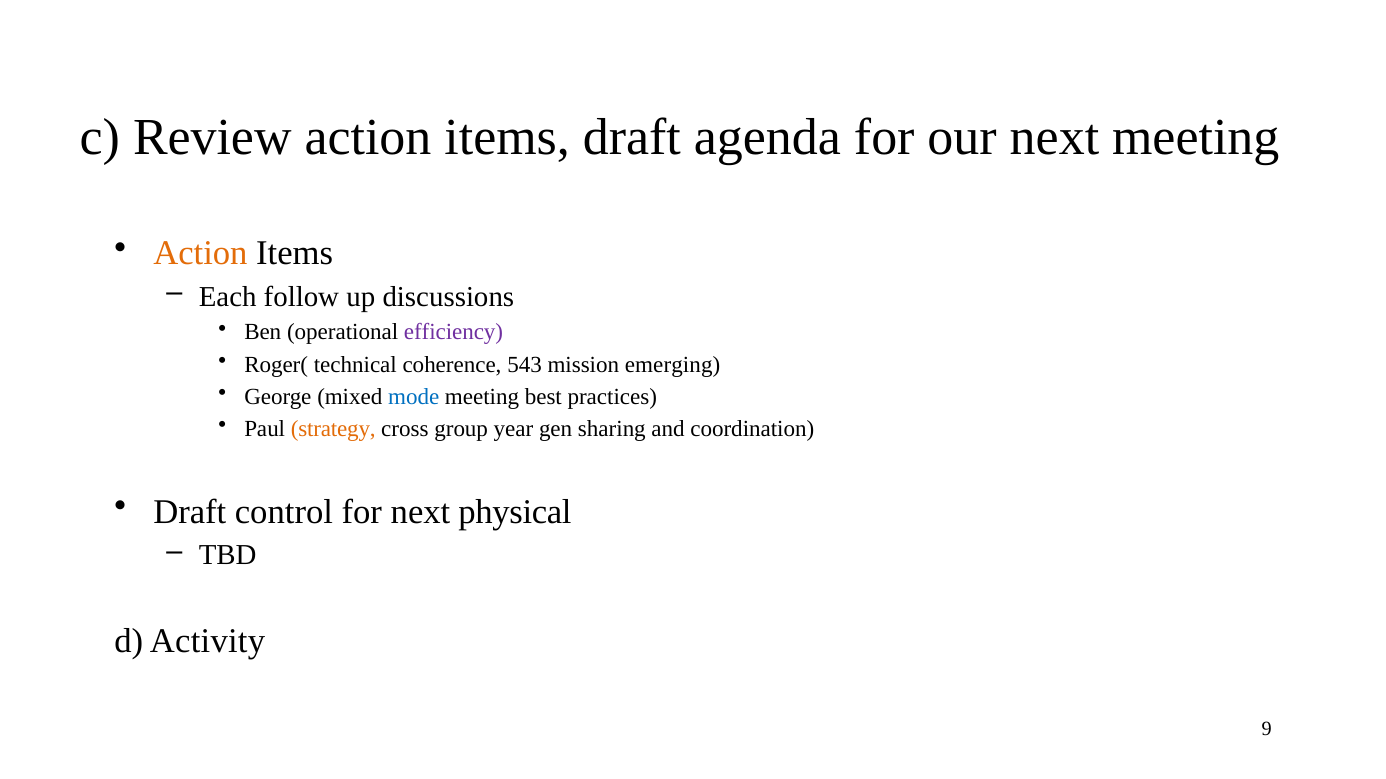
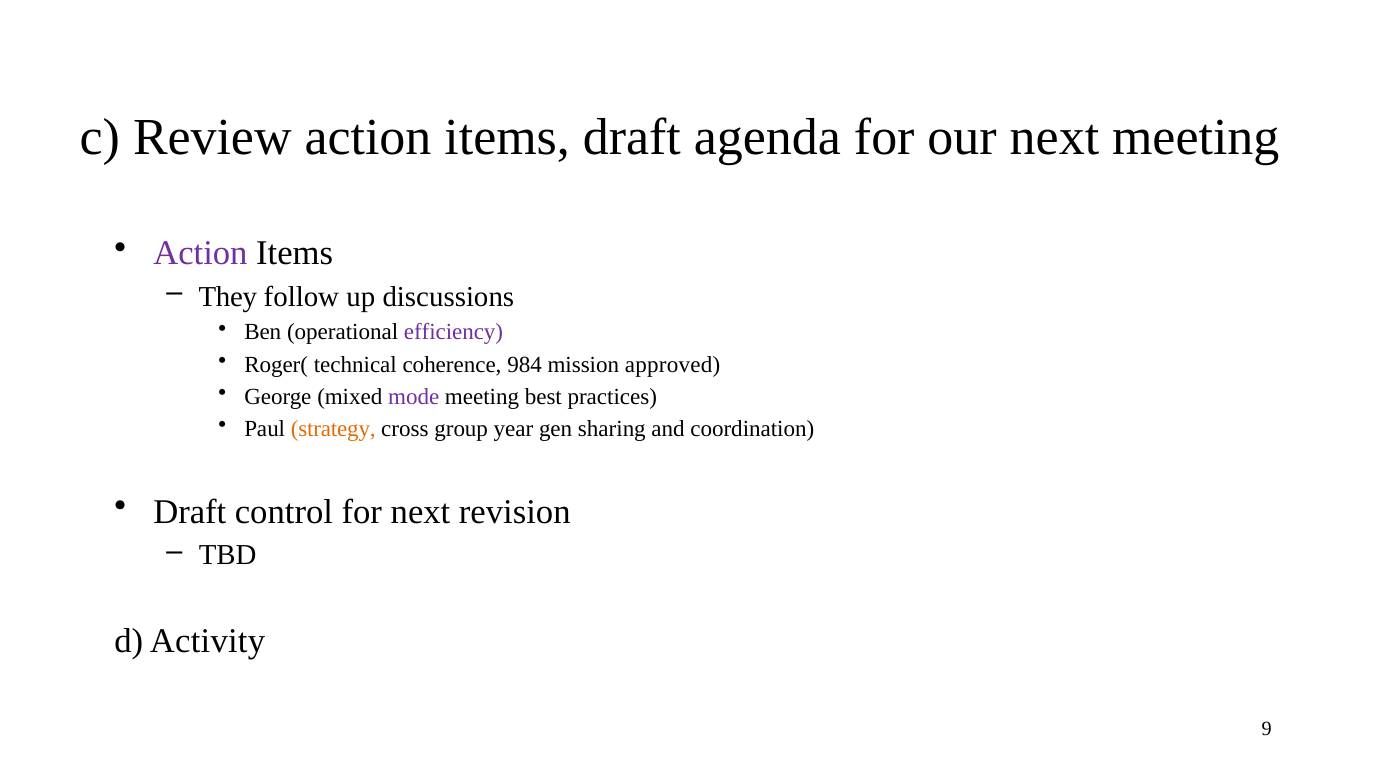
Action colour: orange -> purple (200, 254)
Each: Each -> They (228, 297)
543: 543 -> 984 (525, 365)
emerging: emerging -> approved (673, 365)
mode colour: blue -> purple (414, 397)
physical: physical -> revision (515, 512)
